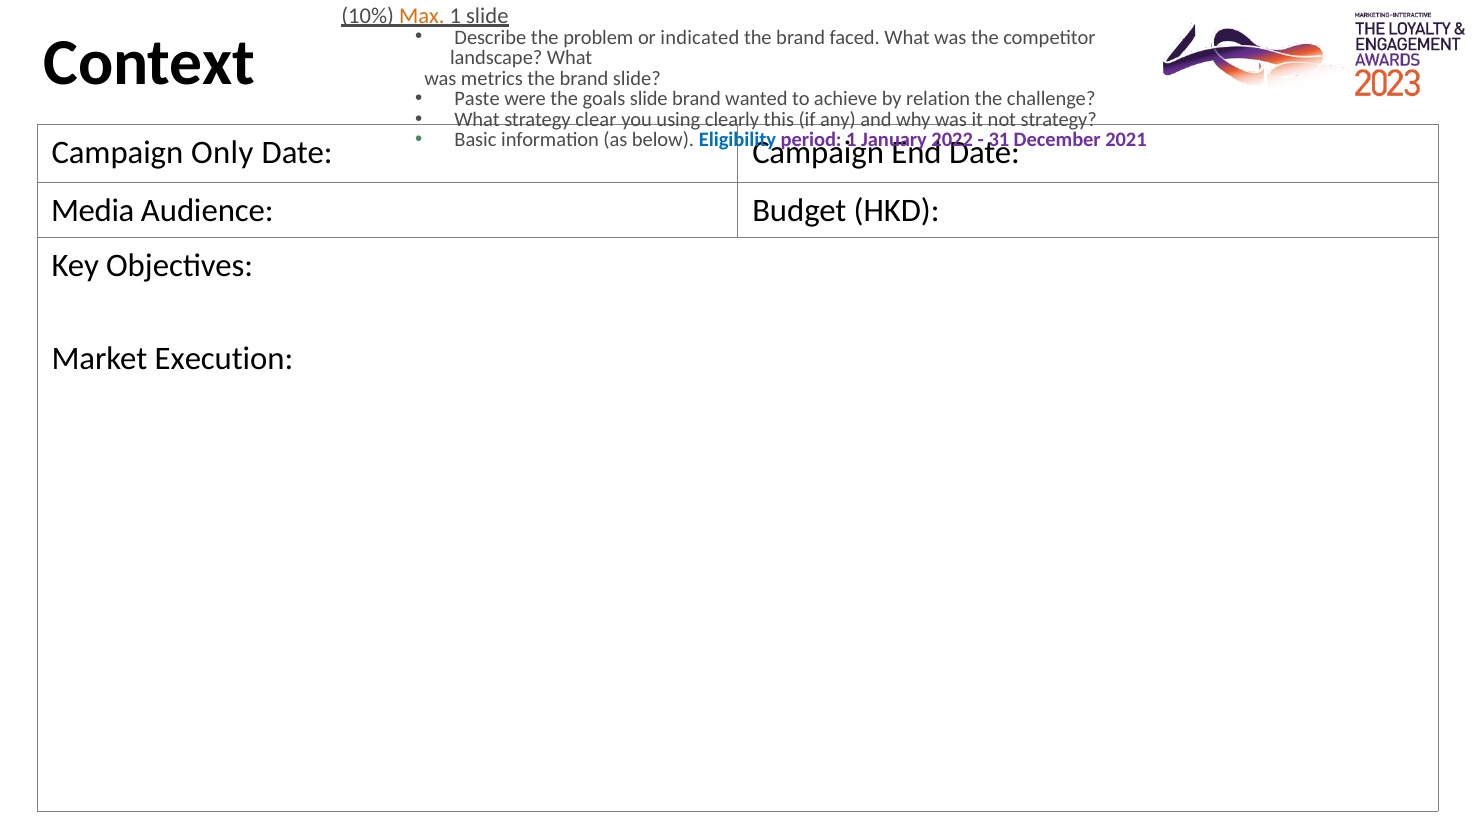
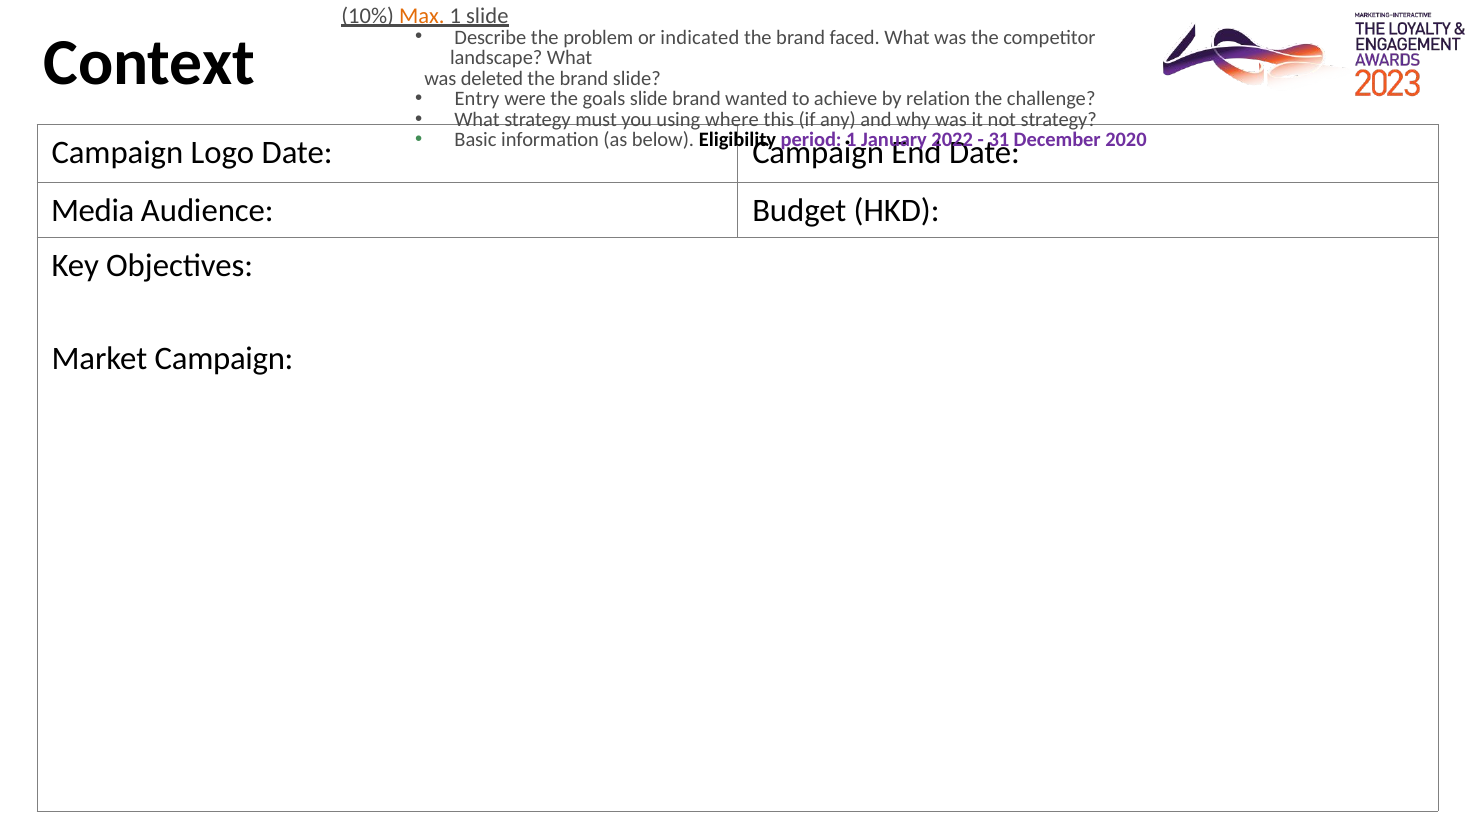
metrics: metrics -> deleted (492, 78)
Paste: Paste -> Entry (477, 99)
clear: clear -> must (596, 119)
clearly: clearly -> where (732, 119)
Eligibility colour: blue -> black (737, 140)
2021: 2021 -> 2020 (1126, 140)
Only: Only -> Logo (222, 152)
Market Execution: Execution -> Campaign (224, 358)
